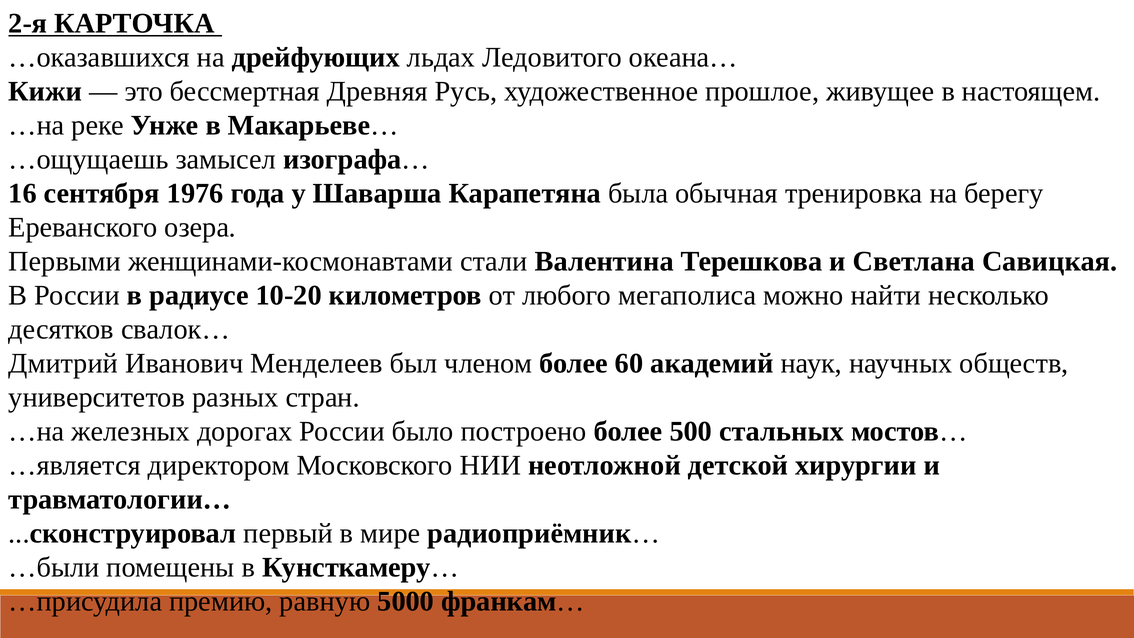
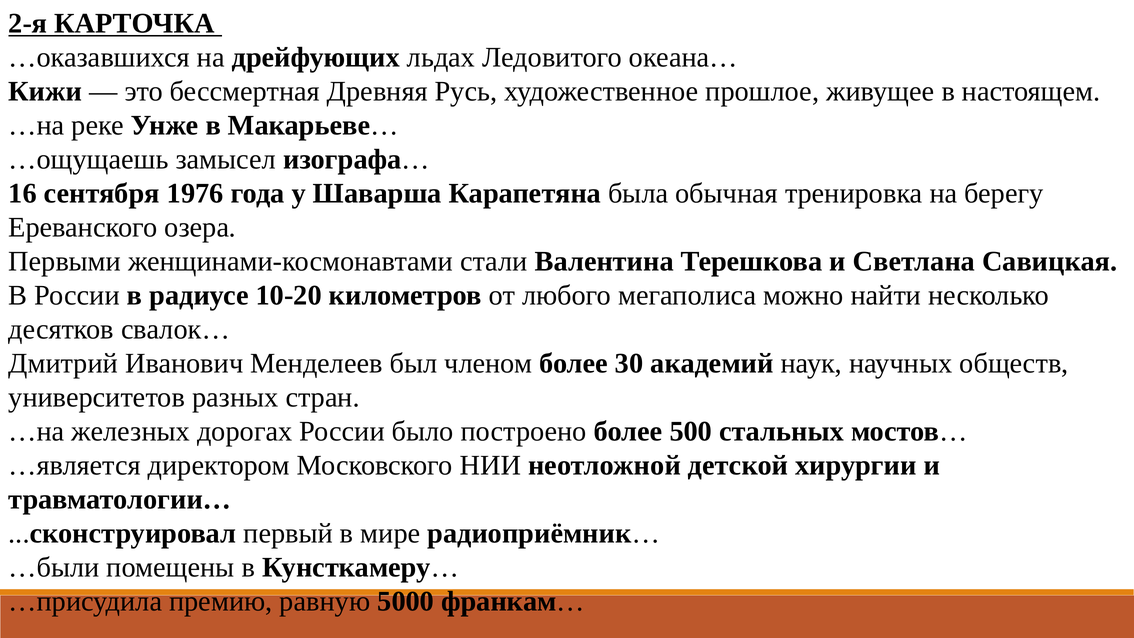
60: 60 -> 30 (629, 363)
